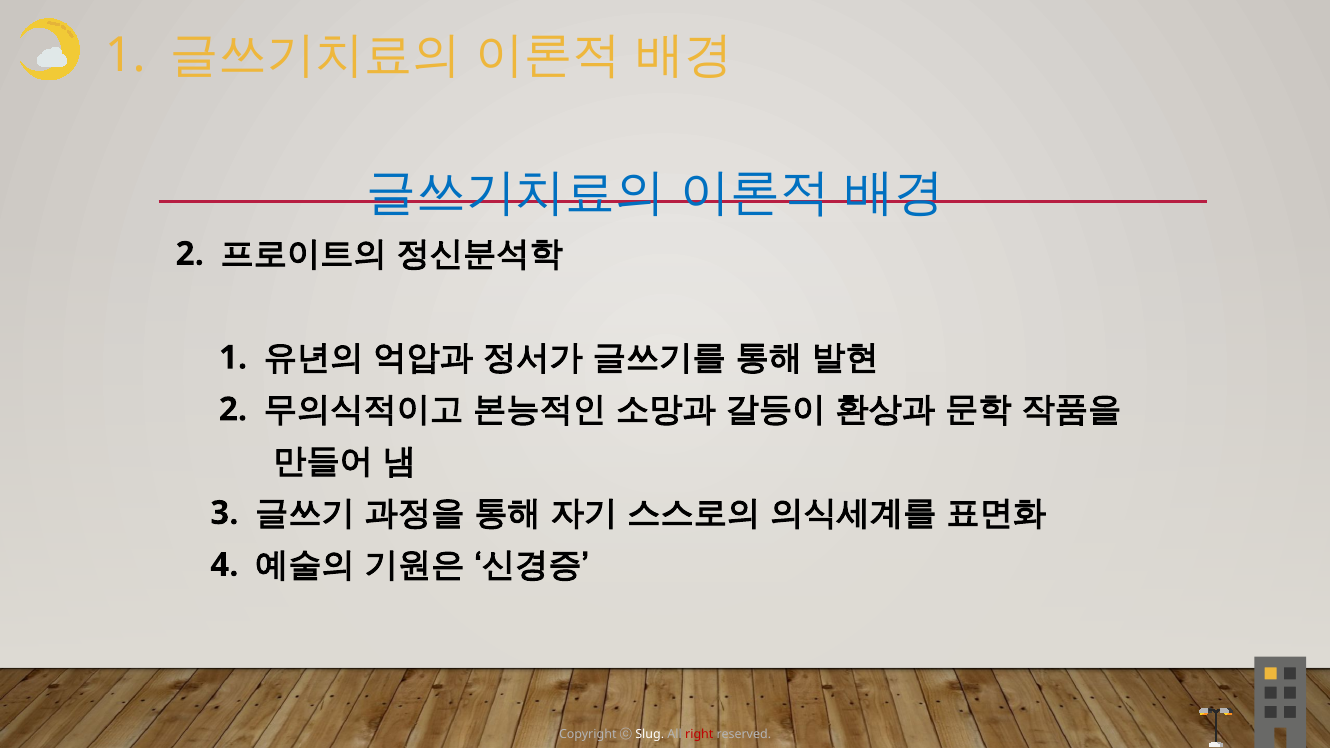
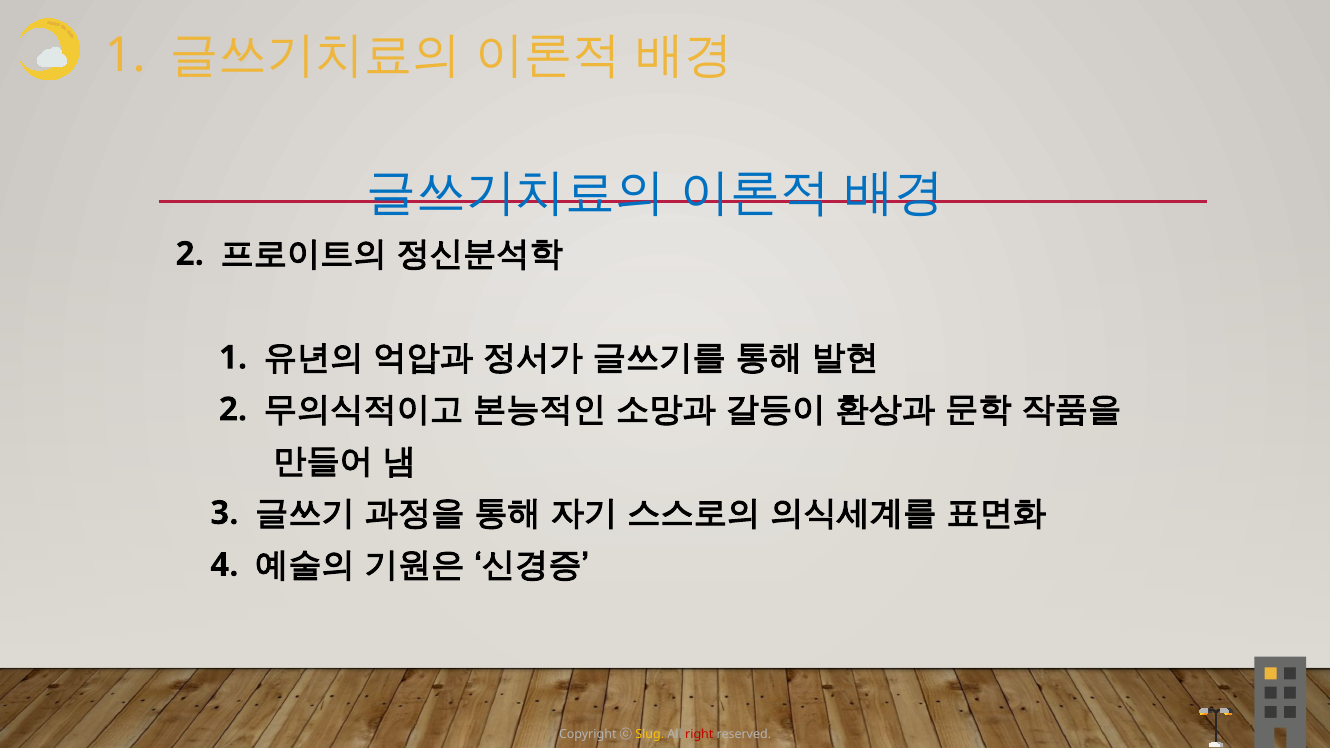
Slug colour: white -> yellow (650, 735)
